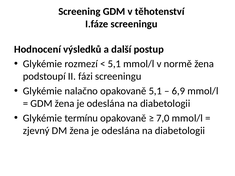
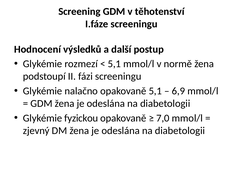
termínu: termínu -> fyzickou (81, 118)
